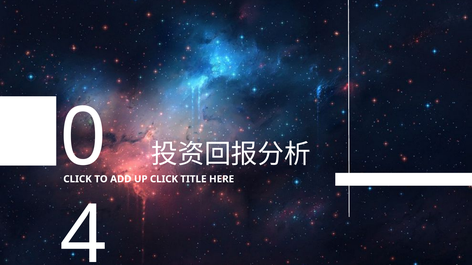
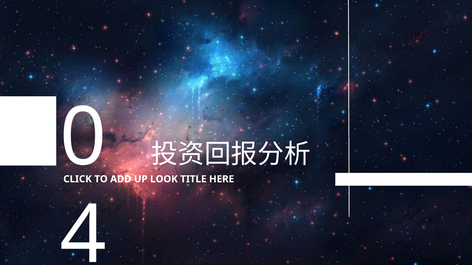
UP CLICK: CLICK -> LOOK (164, 179)
